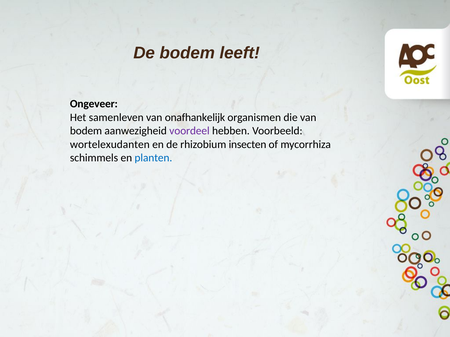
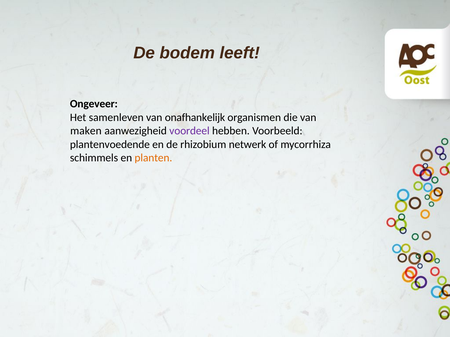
bodem: bodem -> maken (86, 131)
wortelexudanten: wortelexudanten -> plantenvoedende (110, 145)
insecten: insecten -> netwerk (248, 145)
planten colour: blue -> orange (153, 158)
